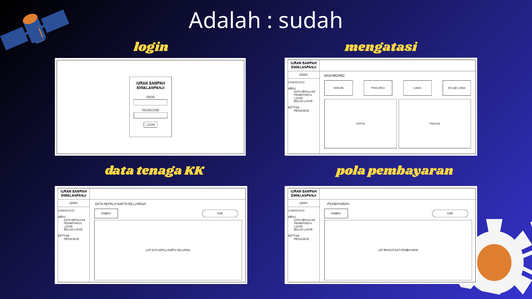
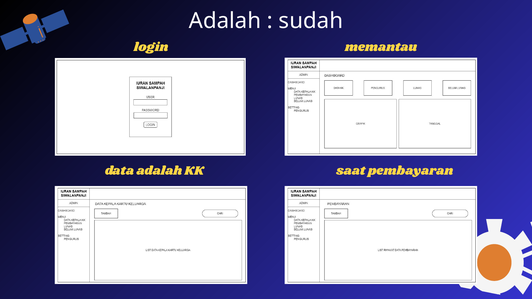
mengatasi: mengatasi -> memantau (381, 47)
data tenaga: tenaga -> adalah (159, 171)
pola: pola -> saat (351, 171)
